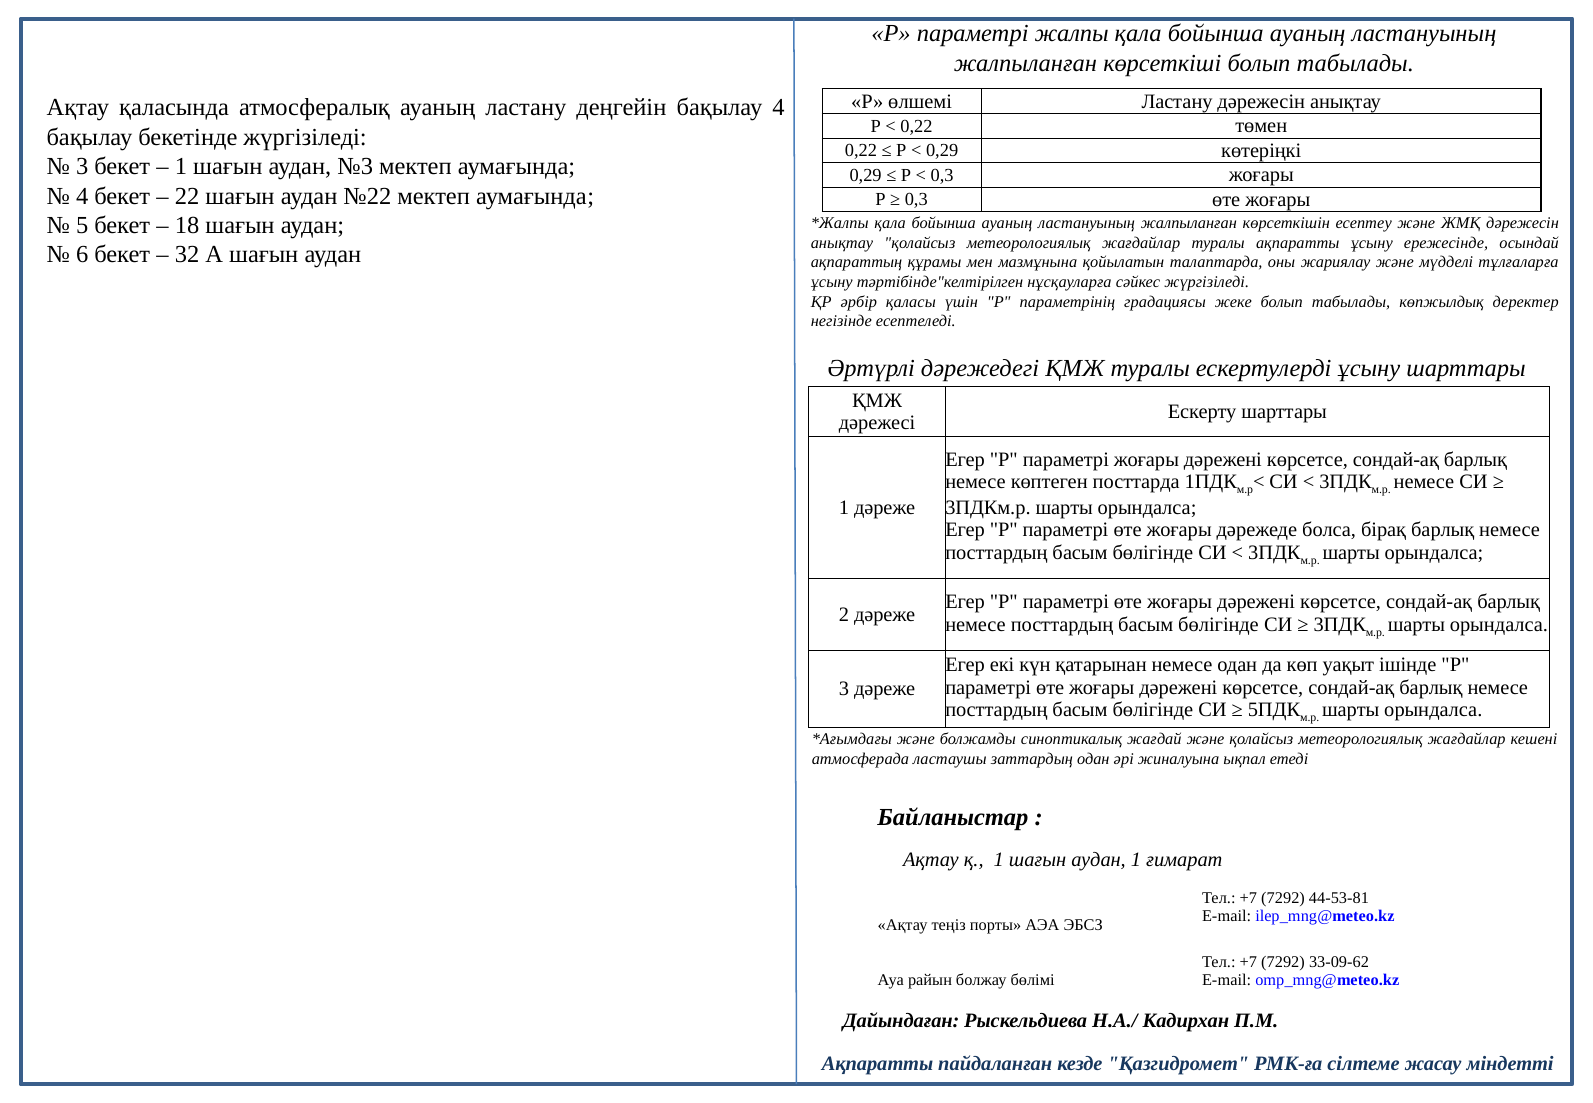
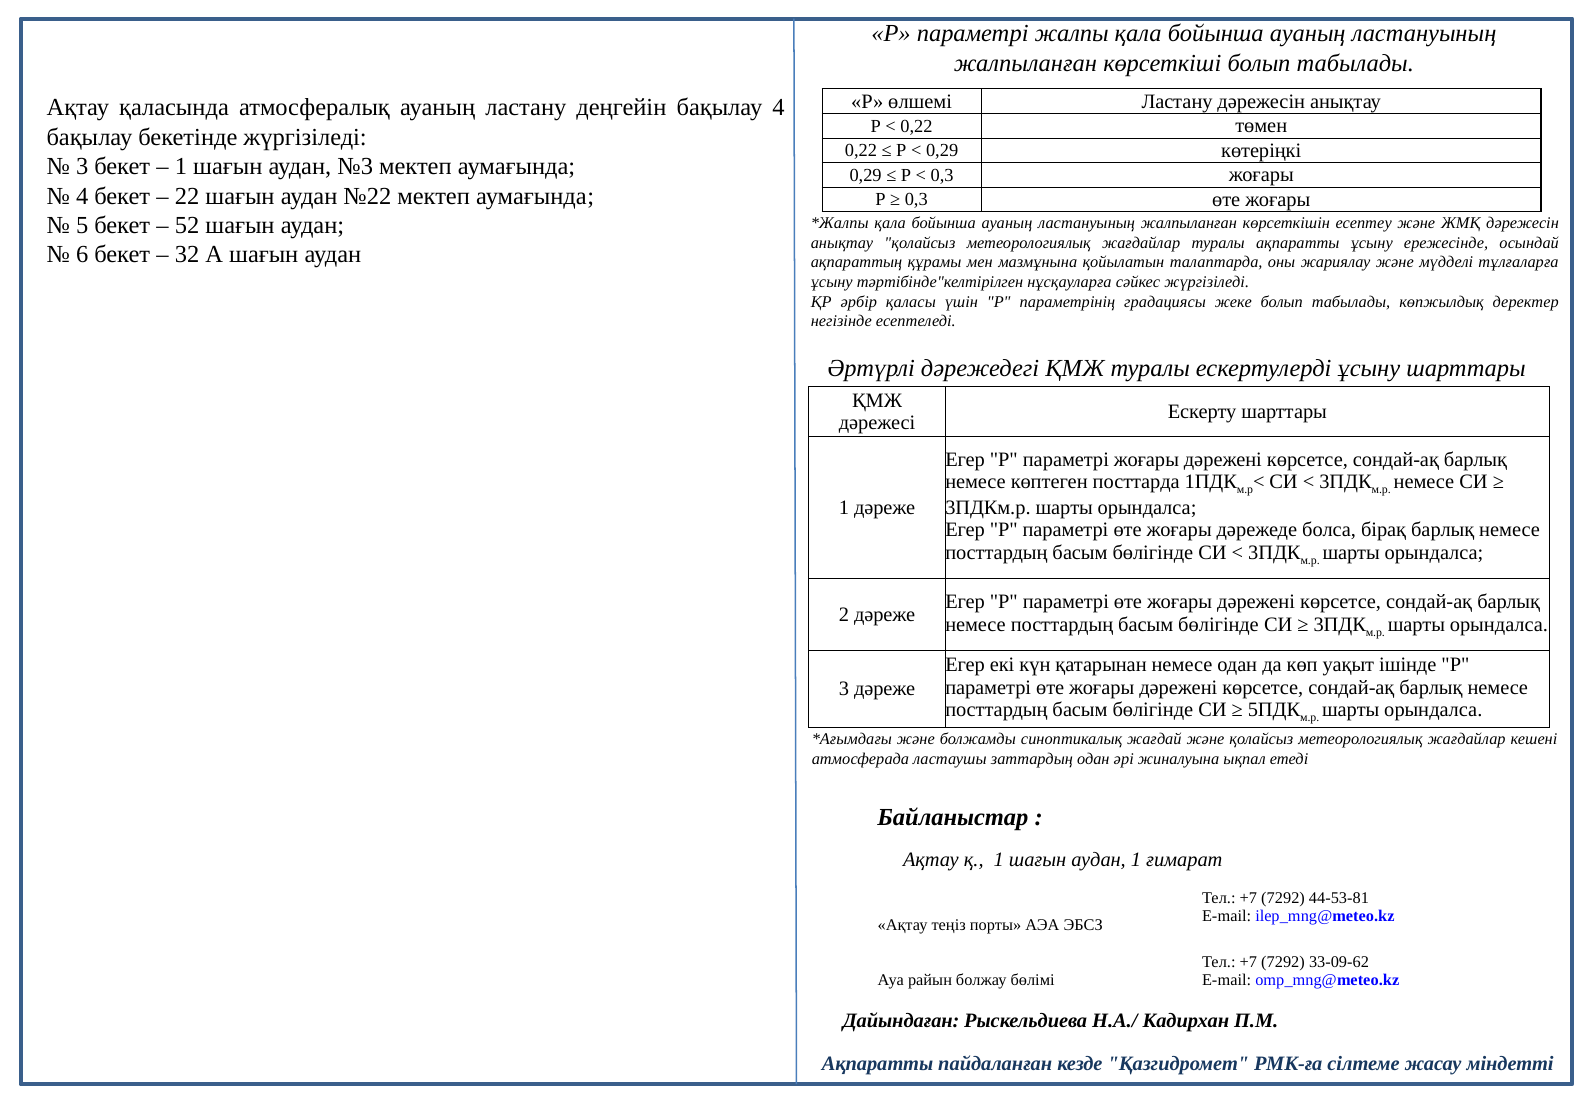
18: 18 -> 52 (187, 225)
